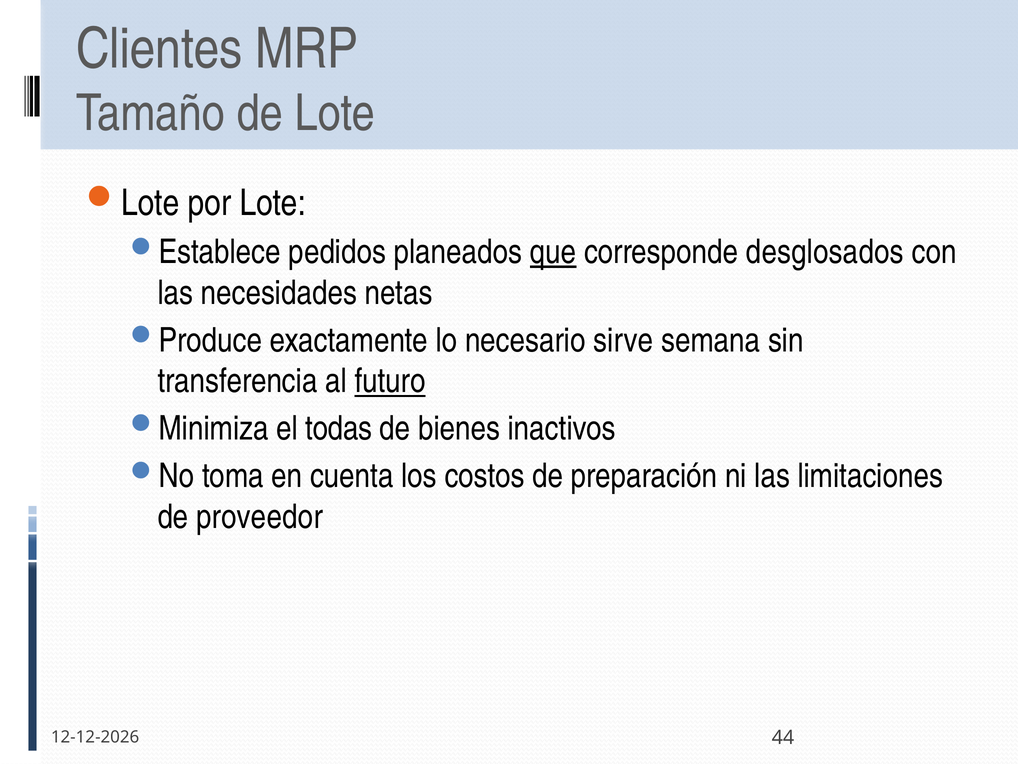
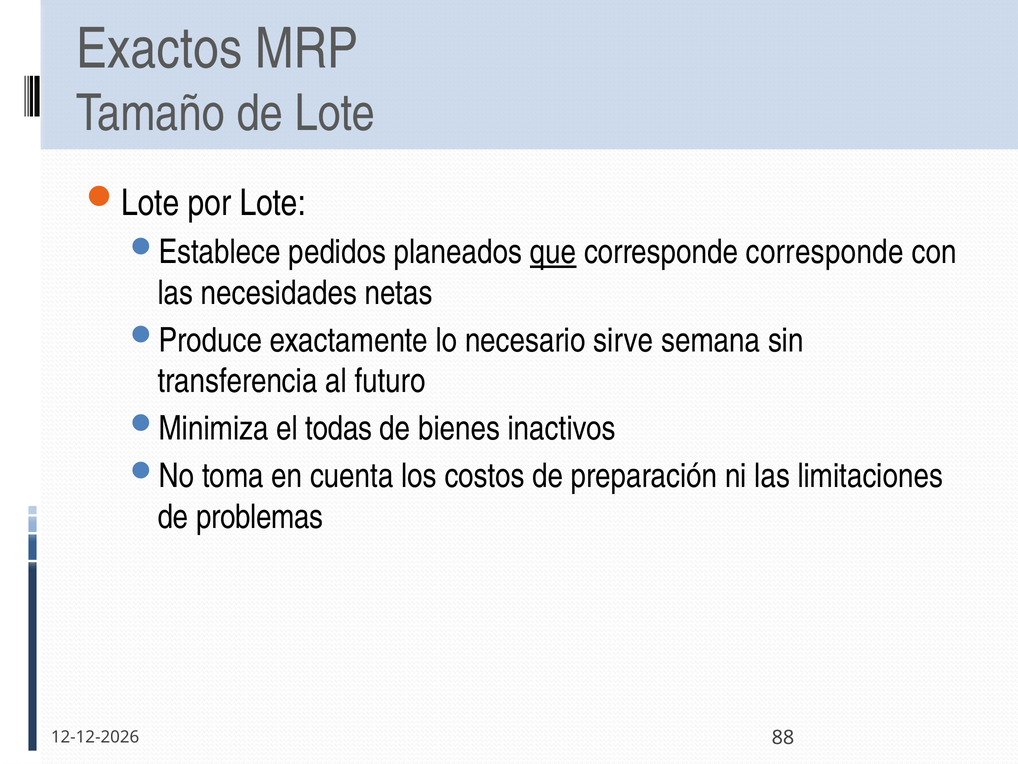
Clientes: Clientes -> Exactos (159, 49)
corresponde desglosados: desglosados -> corresponde (825, 252)
futuro underline: present -> none (390, 381)
proveedor: proveedor -> problemas (260, 517)
44: 44 -> 88 (783, 737)
